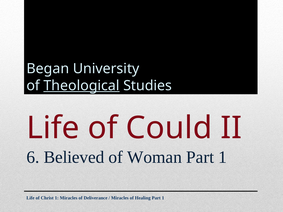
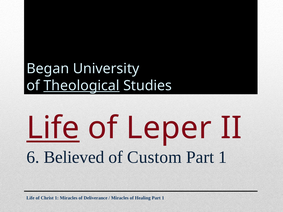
Life underline: none -> present (53, 128)
Could: Could -> Leper (169, 128)
Woman: Woman -> Custom (154, 157)
